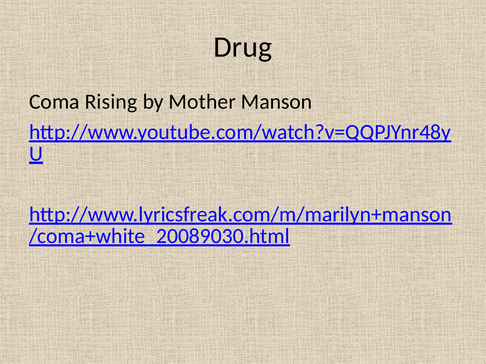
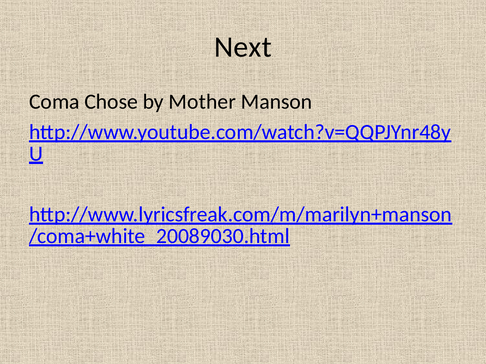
Drug: Drug -> Next (243, 47)
Rising: Rising -> Chose (111, 102)
